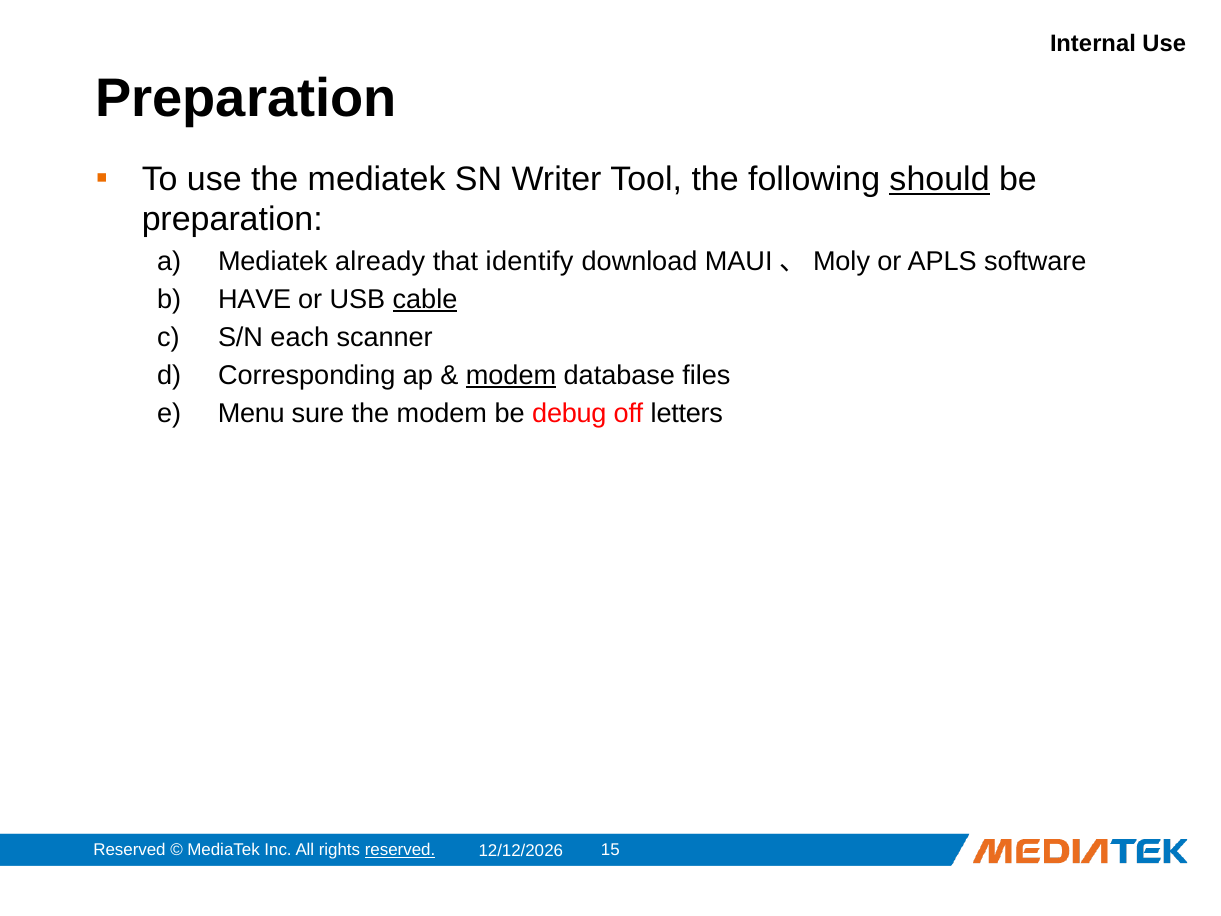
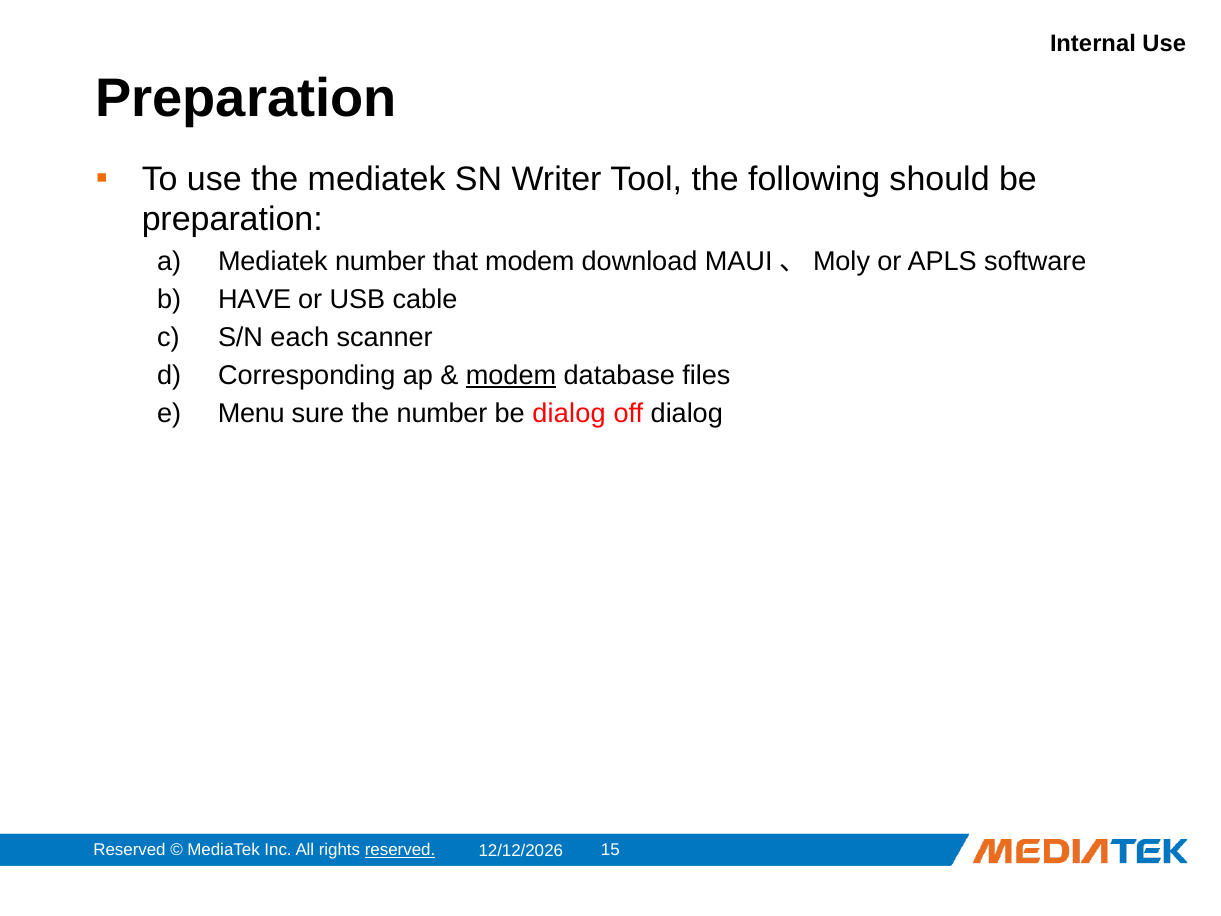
should underline: present -> none (940, 179)
Mediatek already: already -> number (380, 261)
that identify: identify -> modem (530, 261)
cable underline: present -> none (425, 299)
the modem: modem -> number (442, 413)
be debug: debug -> dialog (569, 413)
off letters: letters -> dialog (687, 413)
